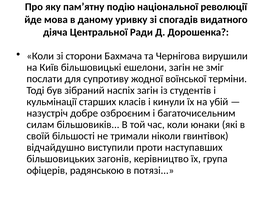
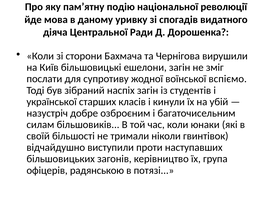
терміни: терміни -> вспіємо (228, 79)
кульмінації: кульмінації -> української (52, 102)
